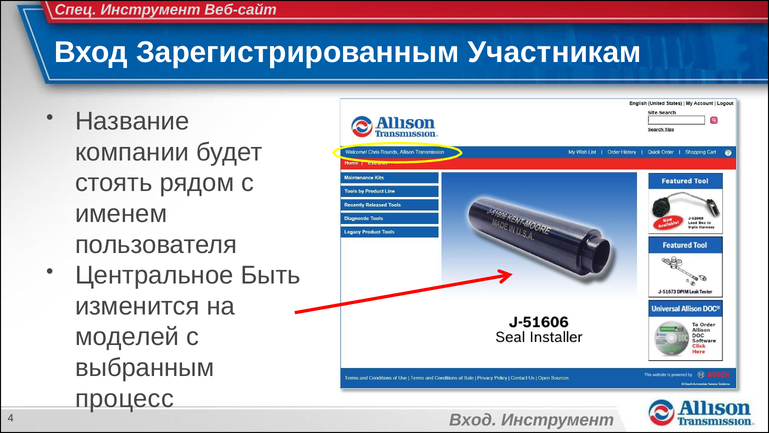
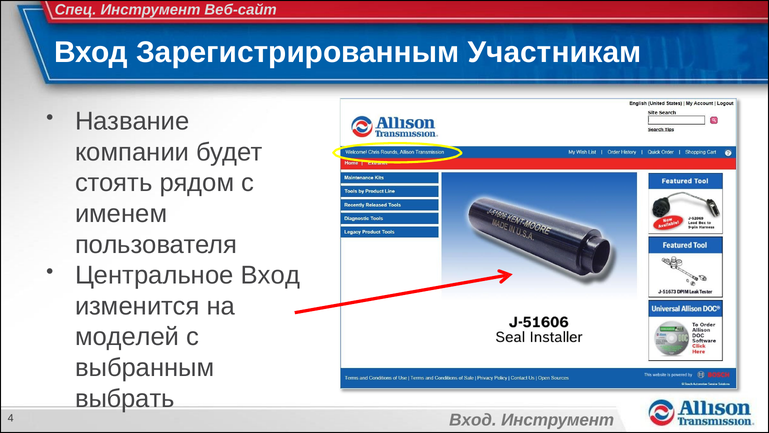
Центральное Быть: Быть -> Вход (270, 275)
процесс: процесс -> выбрать (125, 398)
